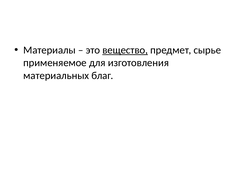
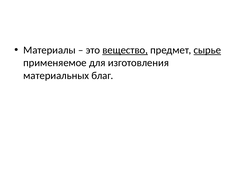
сырье underline: none -> present (207, 50)
